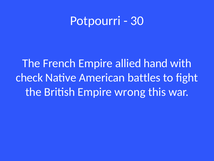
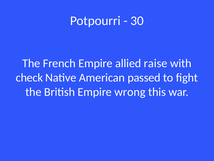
hand: hand -> raise (156, 63)
battles: battles -> passed (144, 77)
